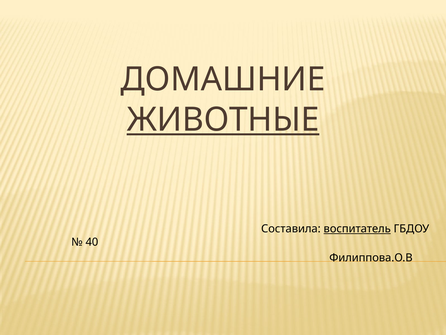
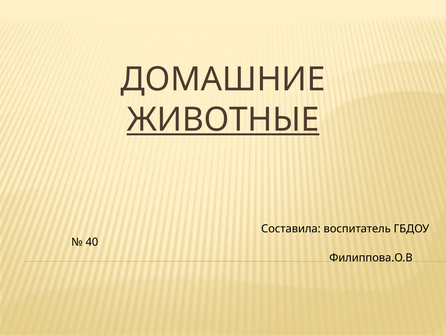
воспитатель underline: present -> none (357, 228)
